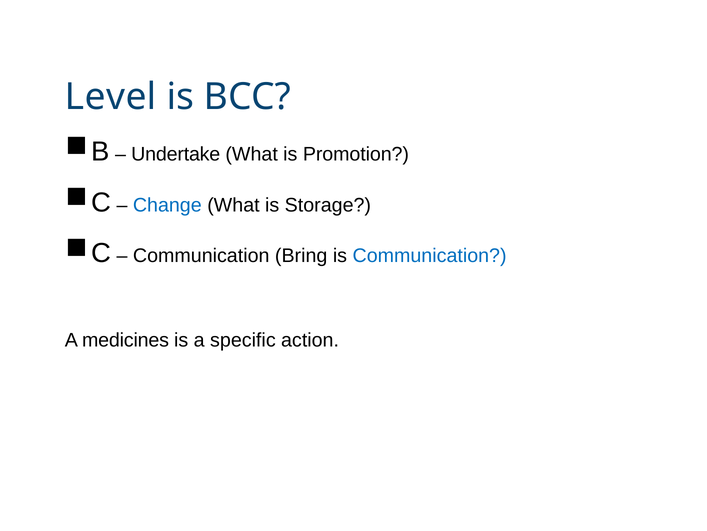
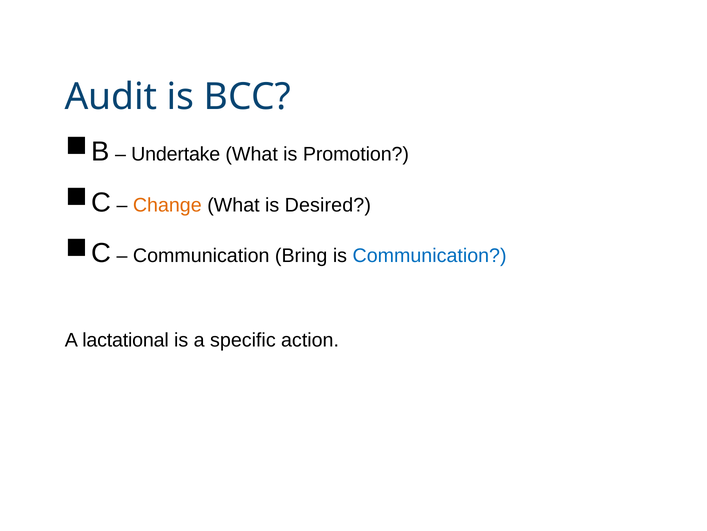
Level: Level -> Audit (111, 97)
Change colour: blue -> orange (167, 205)
Storage: Storage -> Desired (328, 205)
medicines: medicines -> lactational (126, 340)
